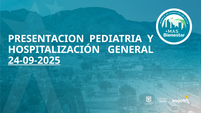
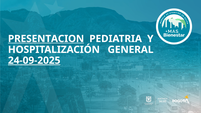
PRESENTACION underline: none -> present (46, 39)
